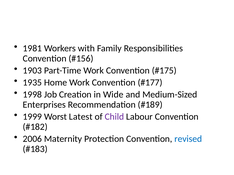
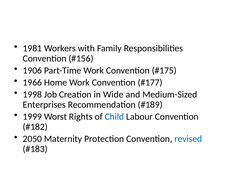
1903: 1903 -> 1906 (32, 71)
1935: 1935 -> 1966 (32, 83)
Latest: Latest -> Rights (81, 117)
Child colour: purple -> blue (114, 117)
2006: 2006 -> 2050 (32, 139)
